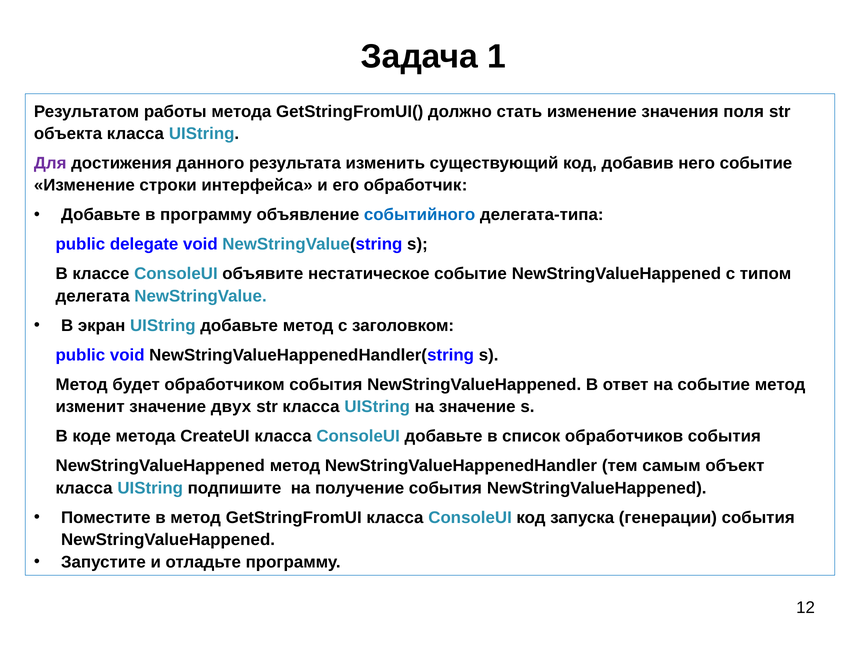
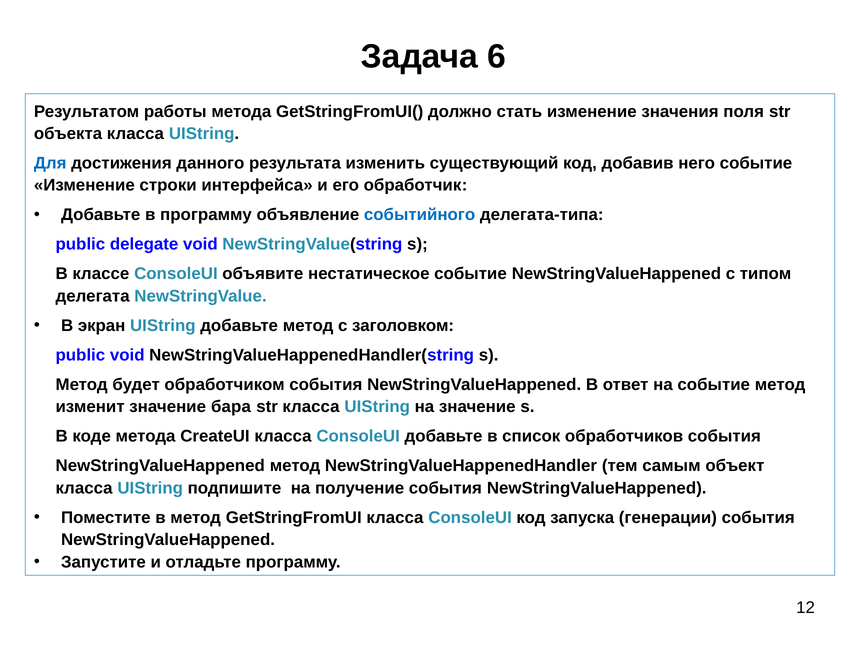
1: 1 -> 6 (497, 57)
Для colour: purple -> blue (50, 163)
двух: двух -> бара (231, 407)
